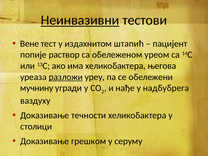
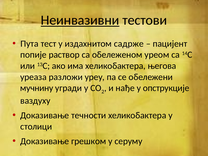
Вене: Вене -> Пута (29, 44)
штапић: штапић -> садрже (129, 44)
разложи underline: present -> none (66, 77)
надбубрега: надбубрега -> опструкције (166, 88)
